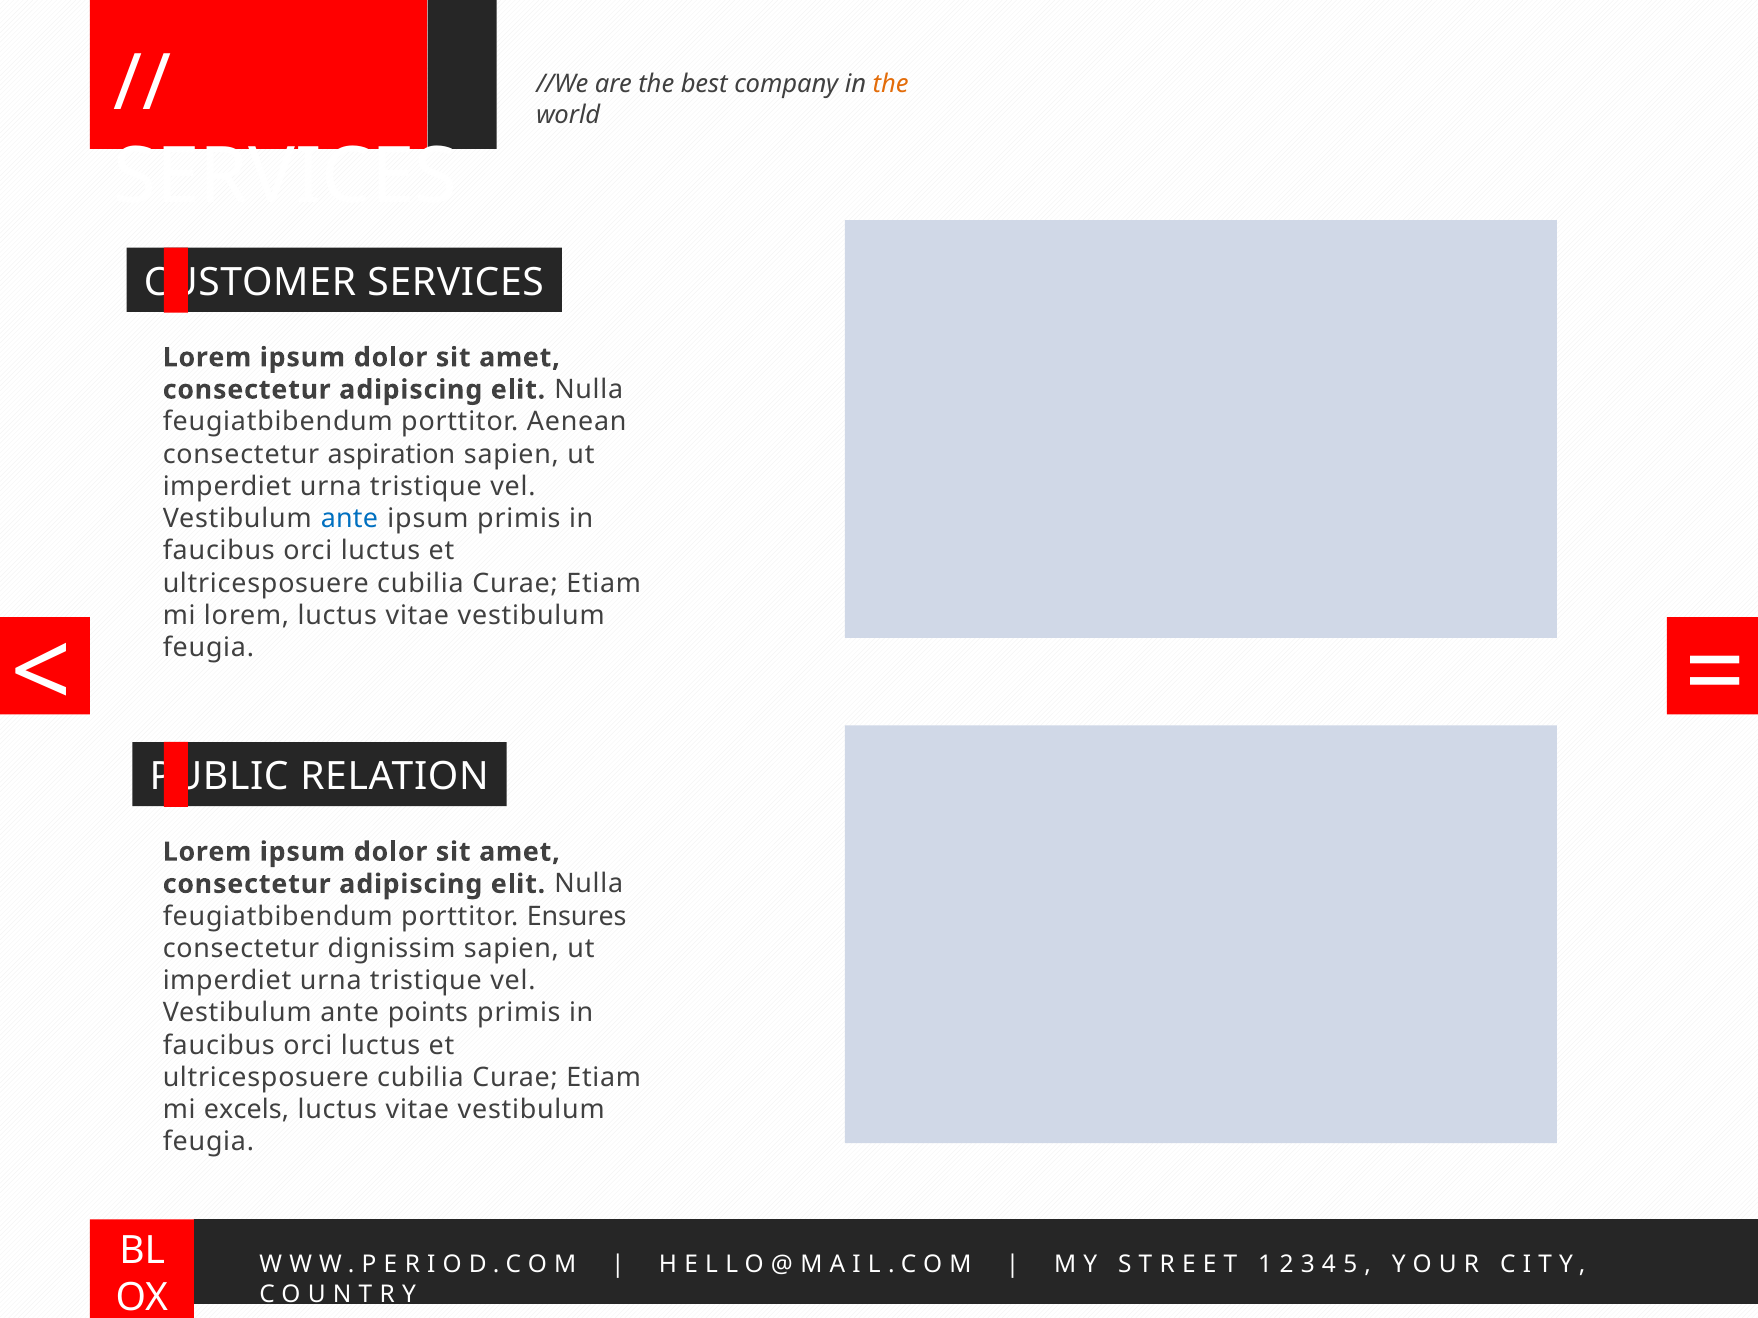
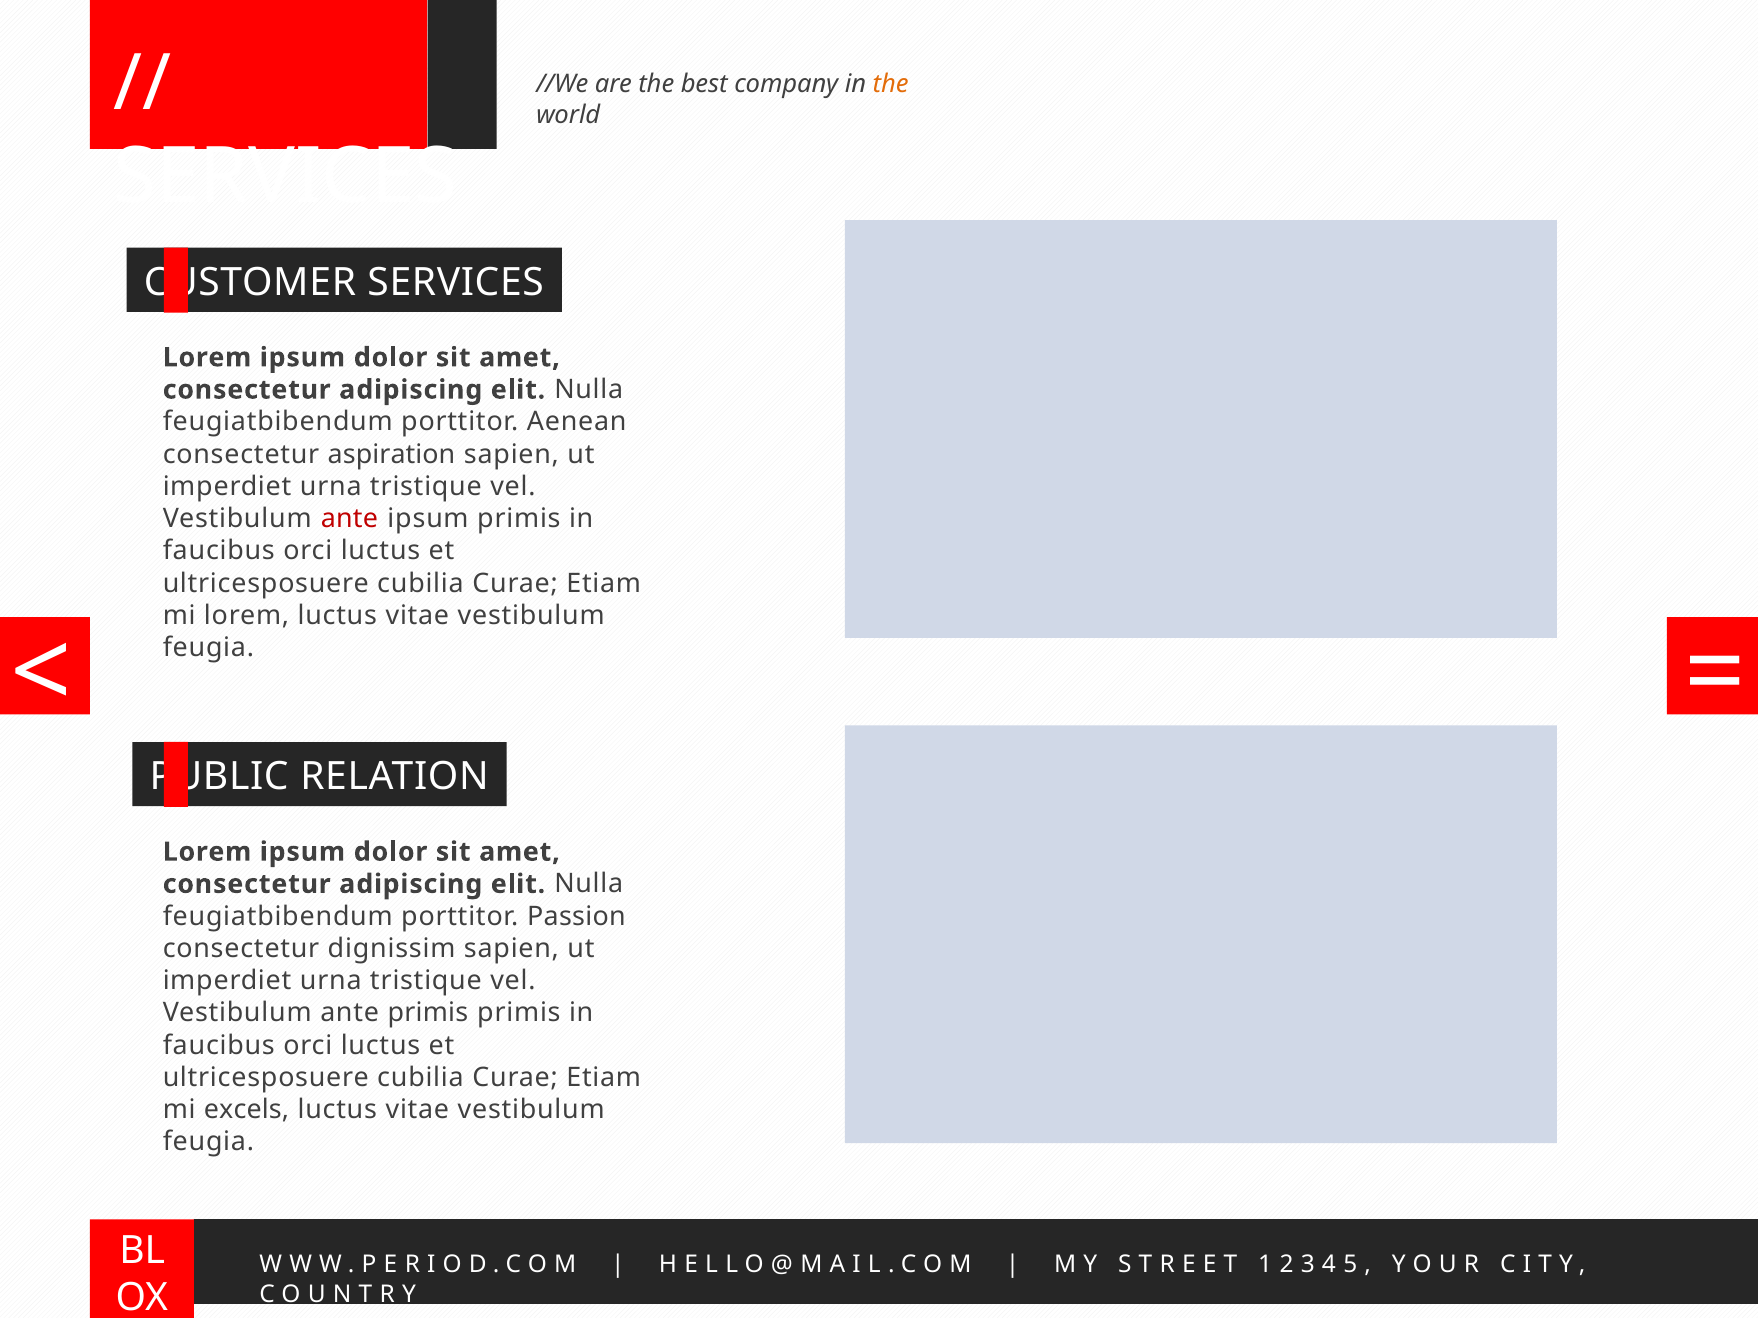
ante colour: blue -> red (349, 519)
Ensures: Ensures -> Passion (576, 917)
ante points: points -> primis (428, 1013)
